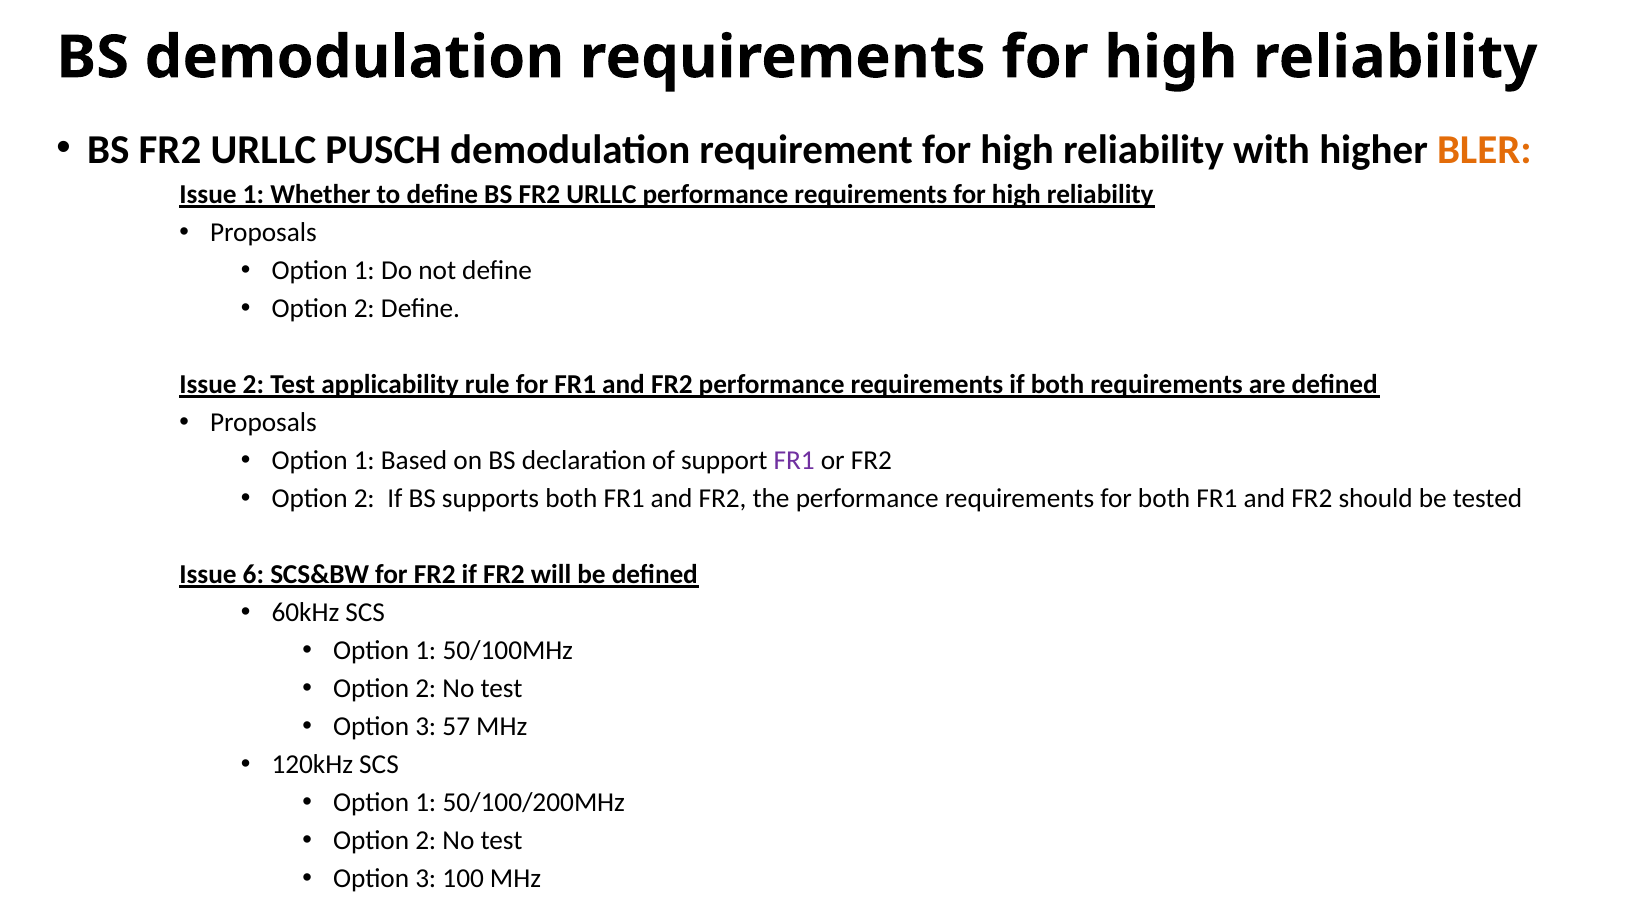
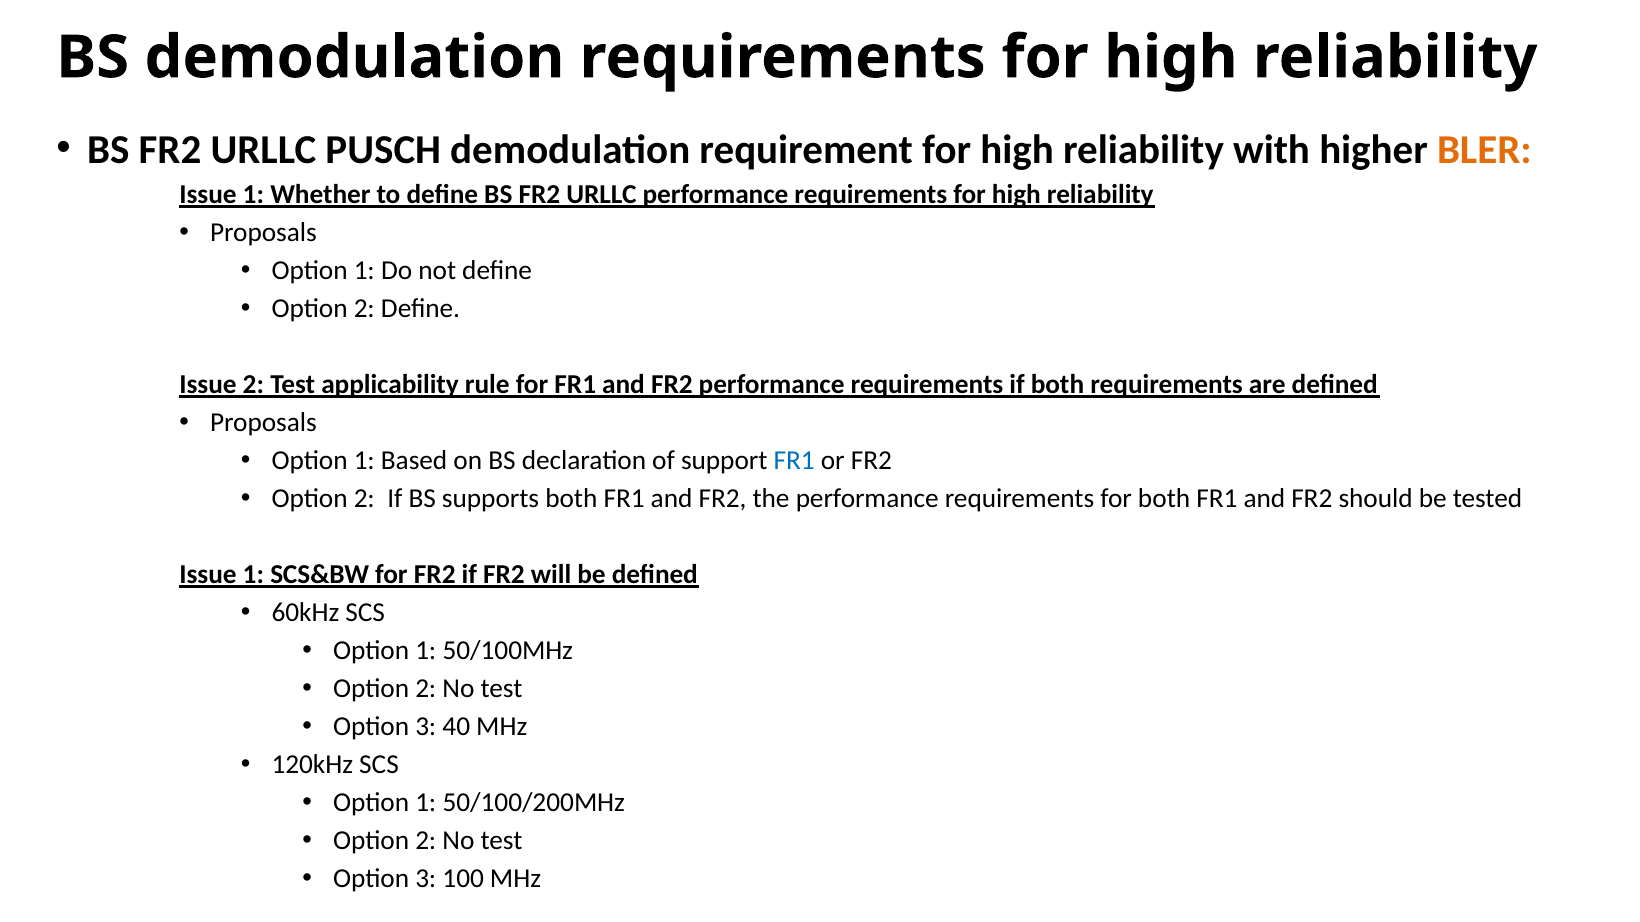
FR1 colour: purple -> blue (794, 461)
6: 6 -> 1 (253, 575)
57: 57 -> 40 (456, 727)
